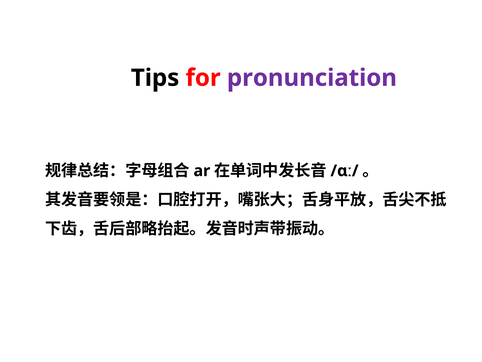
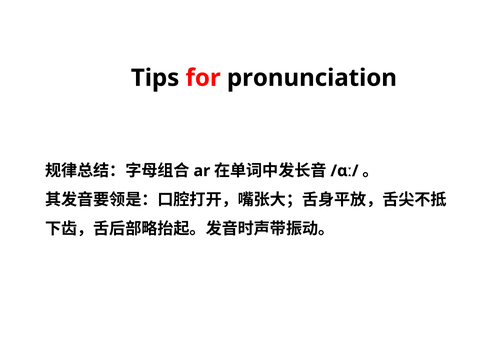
pronunciation colour: purple -> black (312, 78)
